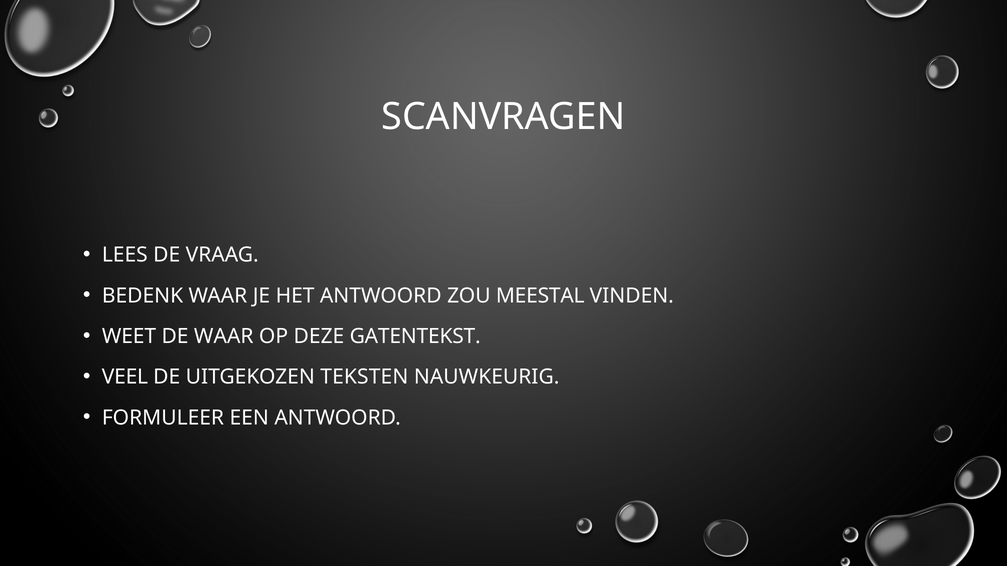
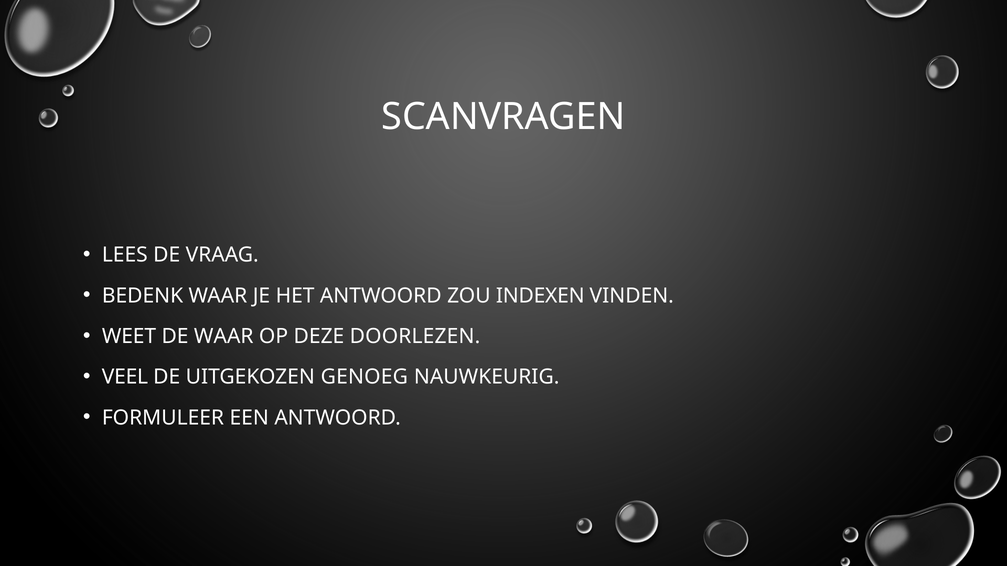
MEESTAL: MEESTAL -> INDEXEN (540, 296)
GATENTEKST: GATENTEKST -> DOORLEZEN (415, 337)
TEKSTEN: TEKSTEN -> GENOEG (364, 377)
